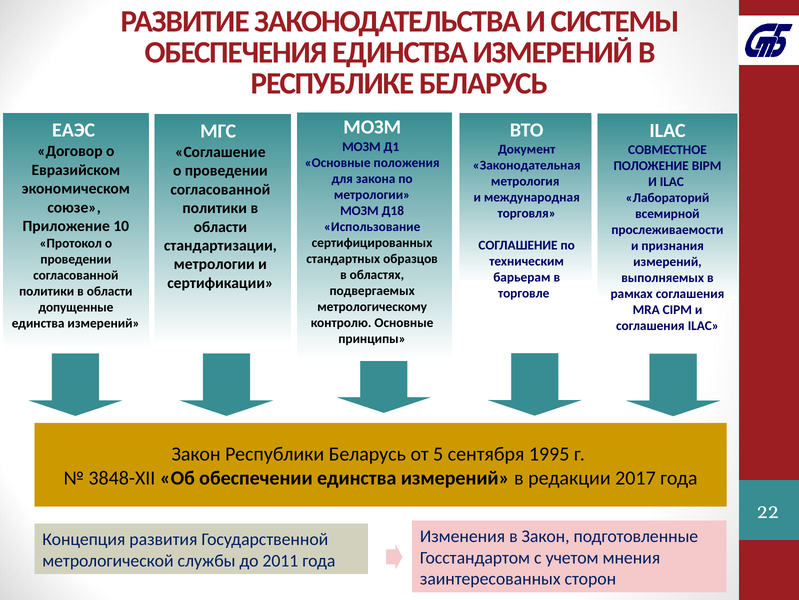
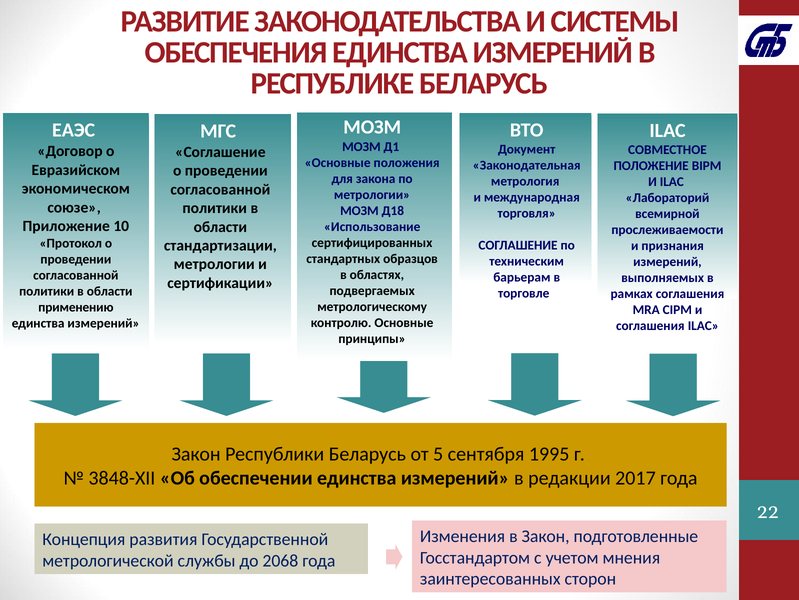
допущенные: допущенные -> применению (76, 307)
2011: 2011 -> 2068 (280, 560)
